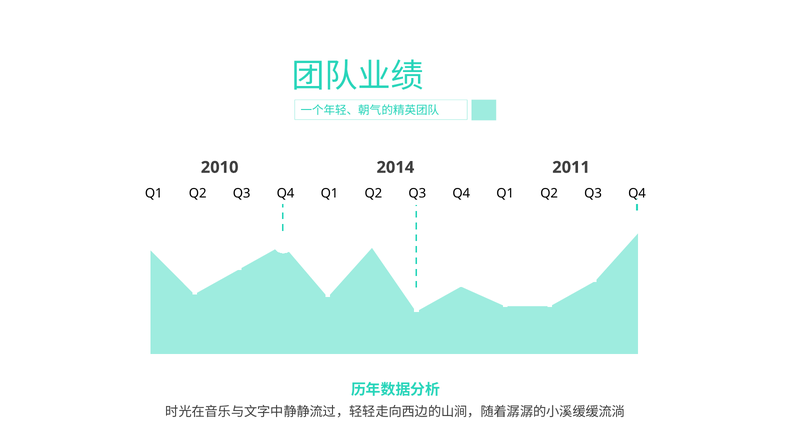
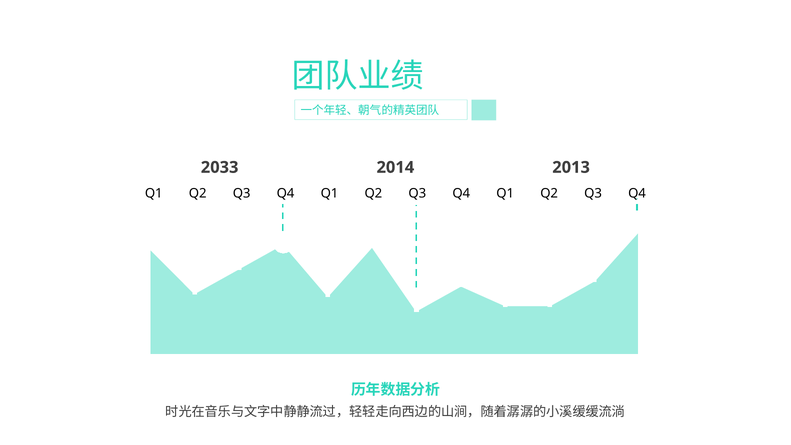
2010: 2010 -> 2033 (220, 167)
2011: 2011 -> 2013 (571, 167)
